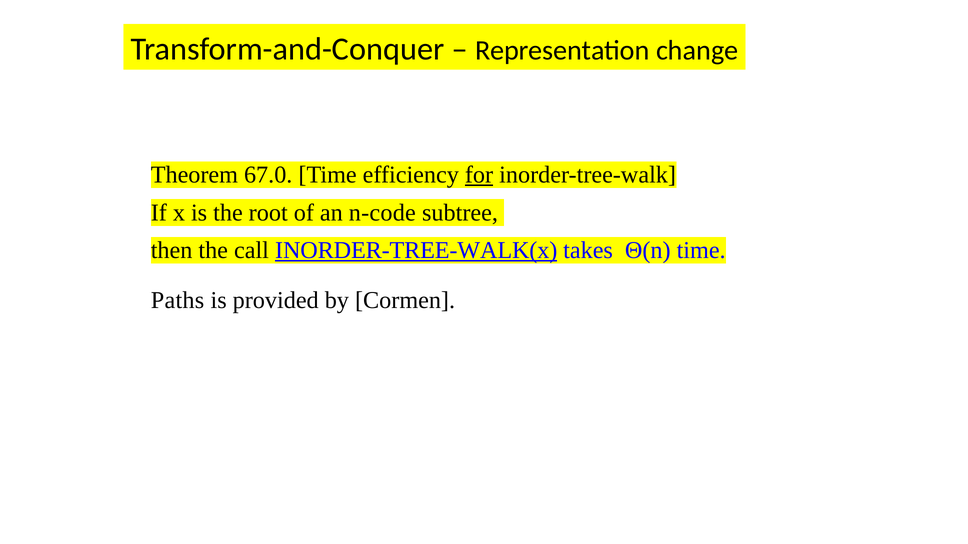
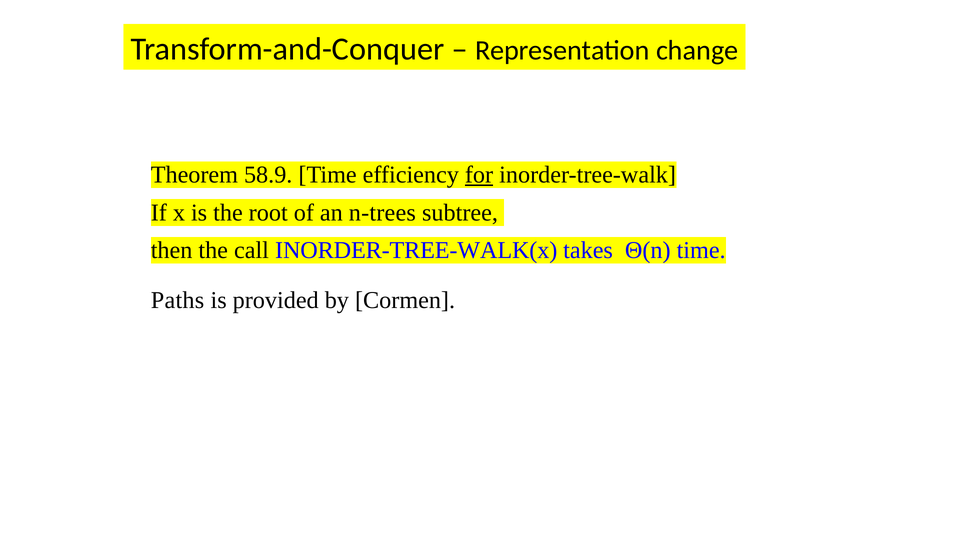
67.0: 67.0 -> 58.9 (268, 175)
n-code: n-code -> n-trees (382, 213)
INORDER-TREE-WALK(x underline: present -> none (416, 251)
